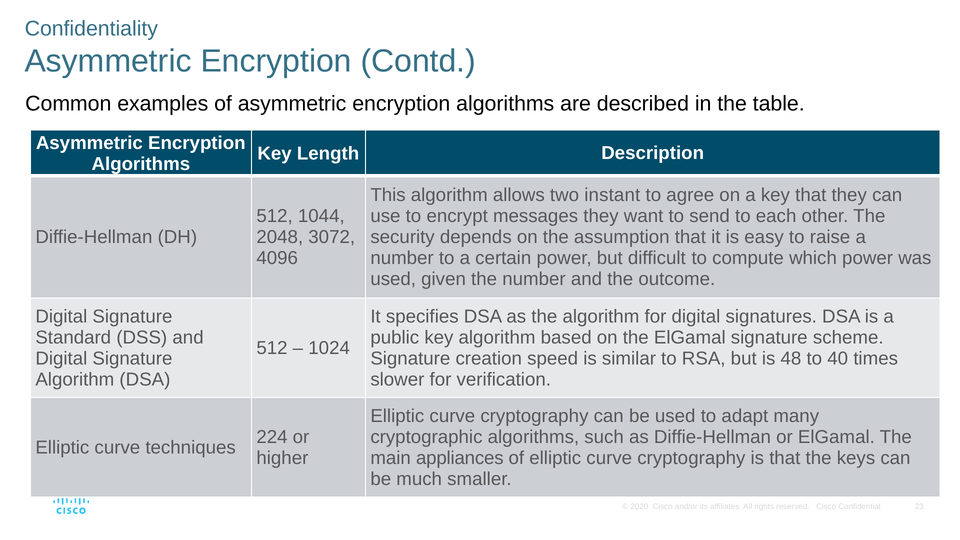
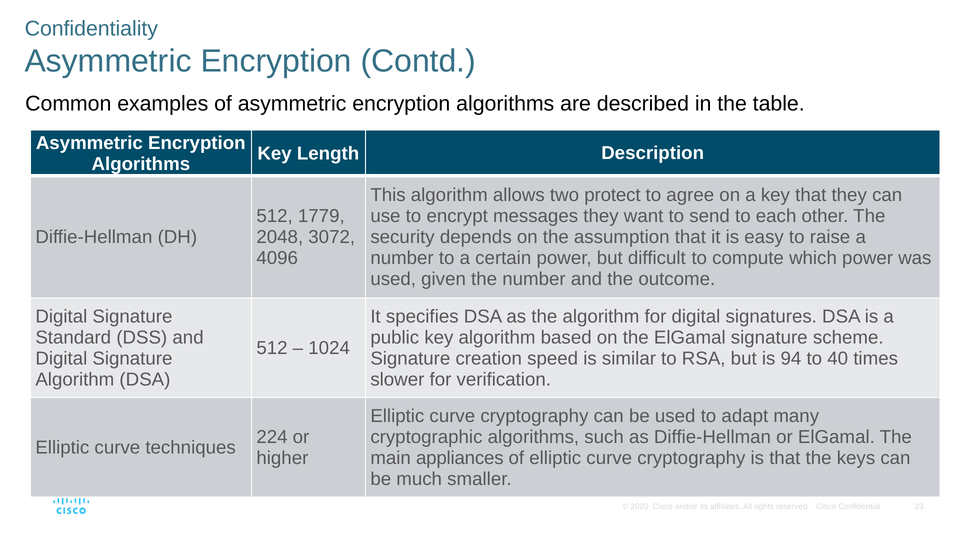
instant: instant -> protect (612, 195)
1044: 1044 -> 1779 (321, 216)
48: 48 -> 94 (791, 359)
